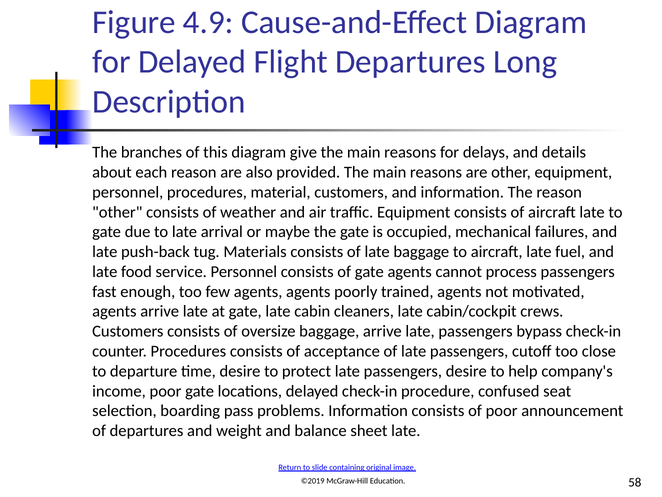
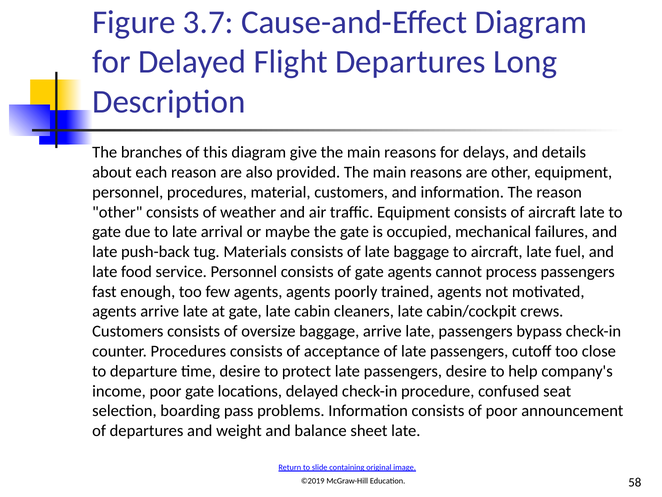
4.9: 4.9 -> 3.7 (208, 22)
